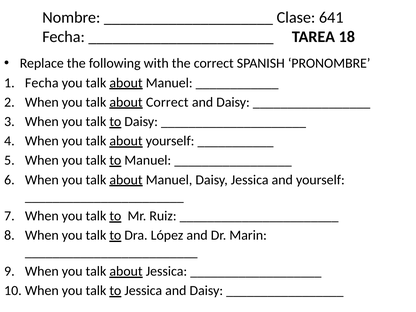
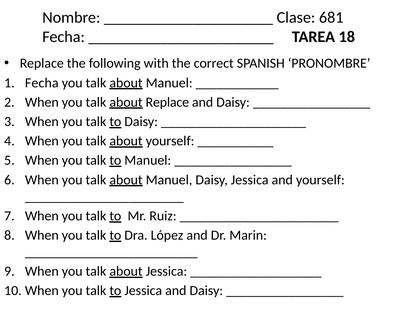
641: 641 -> 681 (331, 17)
about Correct: Correct -> Replace (167, 102)
